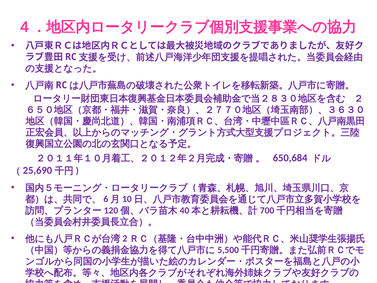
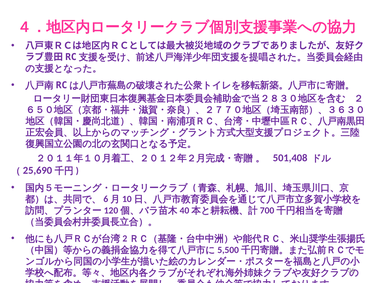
650,684: 650,684 -> 501,408 (290, 158)
